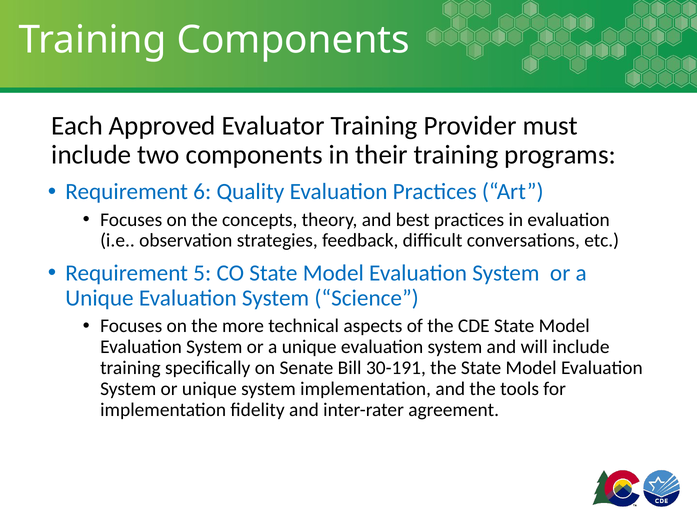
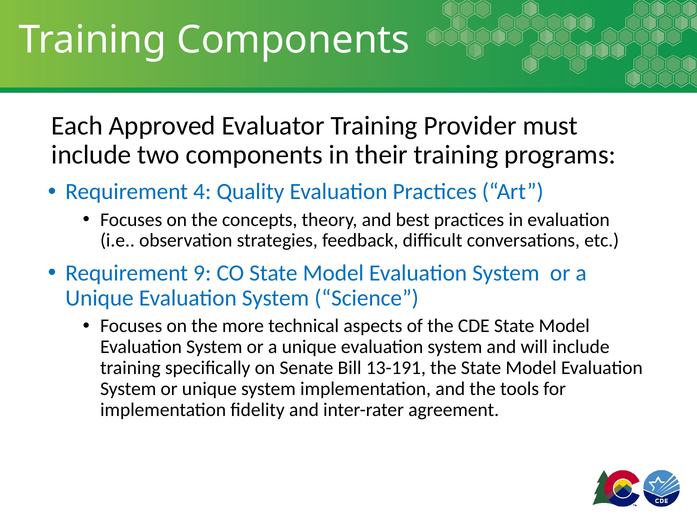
6: 6 -> 4 (202, 192)
5: 5 -> 9 (202, 274)
30-191: 30-191 -> 13-191 (396, 368)
